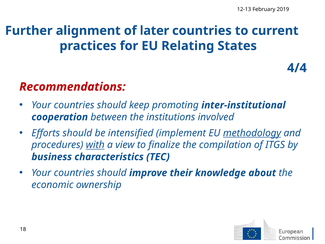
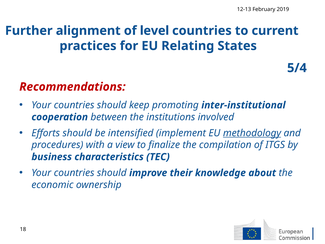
later: later -> level (154, 31)
4/4: 4/4 -> 5/4 (297, 68)
with underline: present -> none (95, 145)
